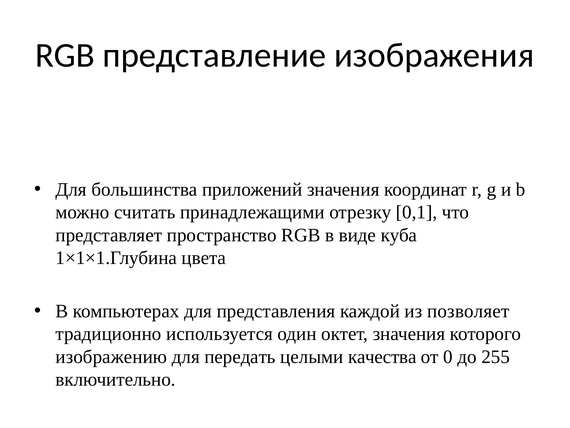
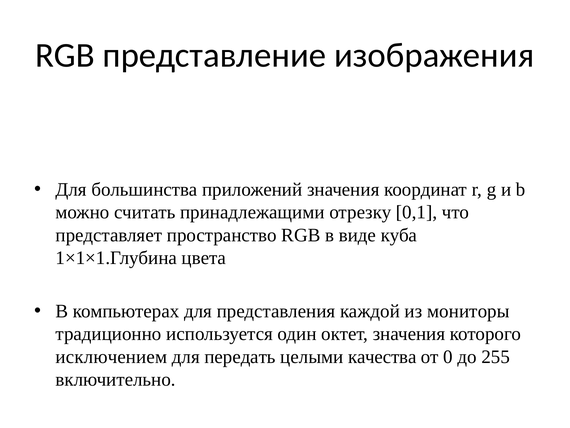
позволяет: позволяет -> мониторы (468, 311)
изображению: изображению -> исключением (111, 356)
